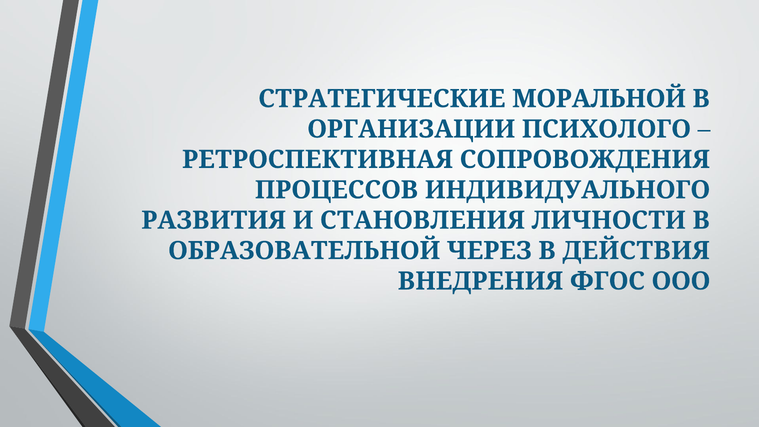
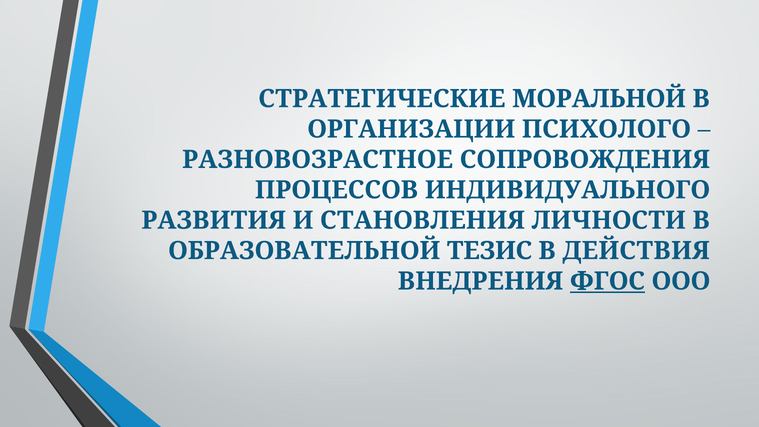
РЕТРОСПЕКТИВНАЯ: РЕТРОСПЕКТИВНАЯ -> РАЗНОВОЗРАСТНОЕ (318, 160)
ЧЕРЕЗ: ЧЕРЕЗ -> ТЕЗИС (489, 251)
ФГОС underline: none -> present (607, 281)
